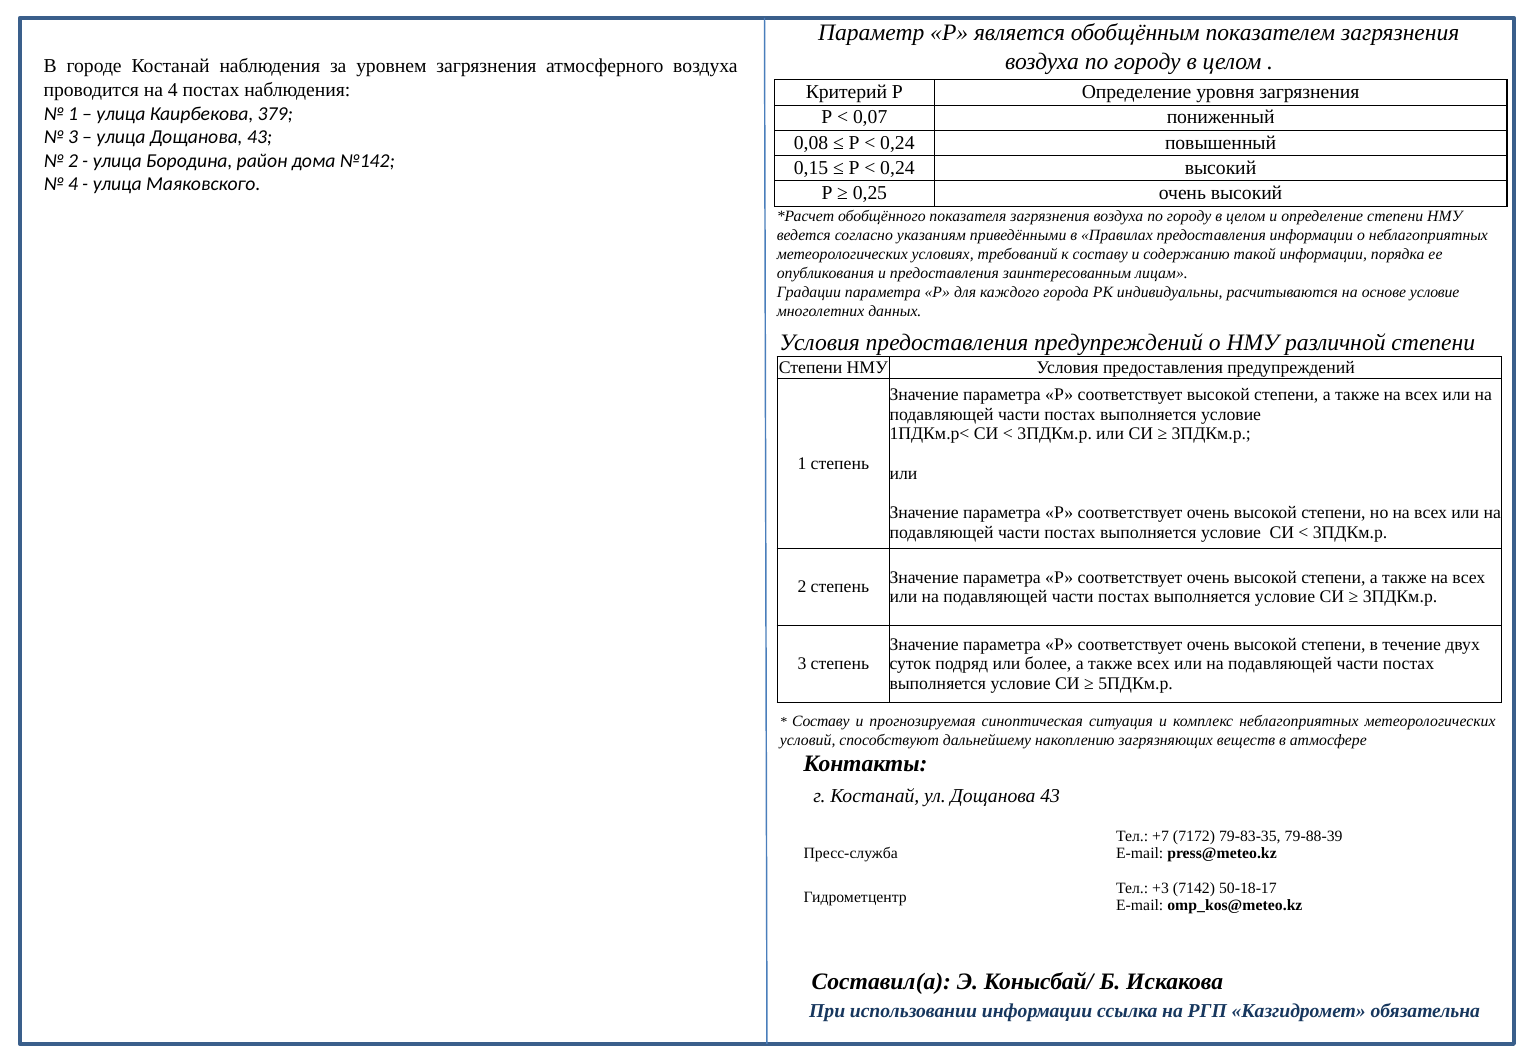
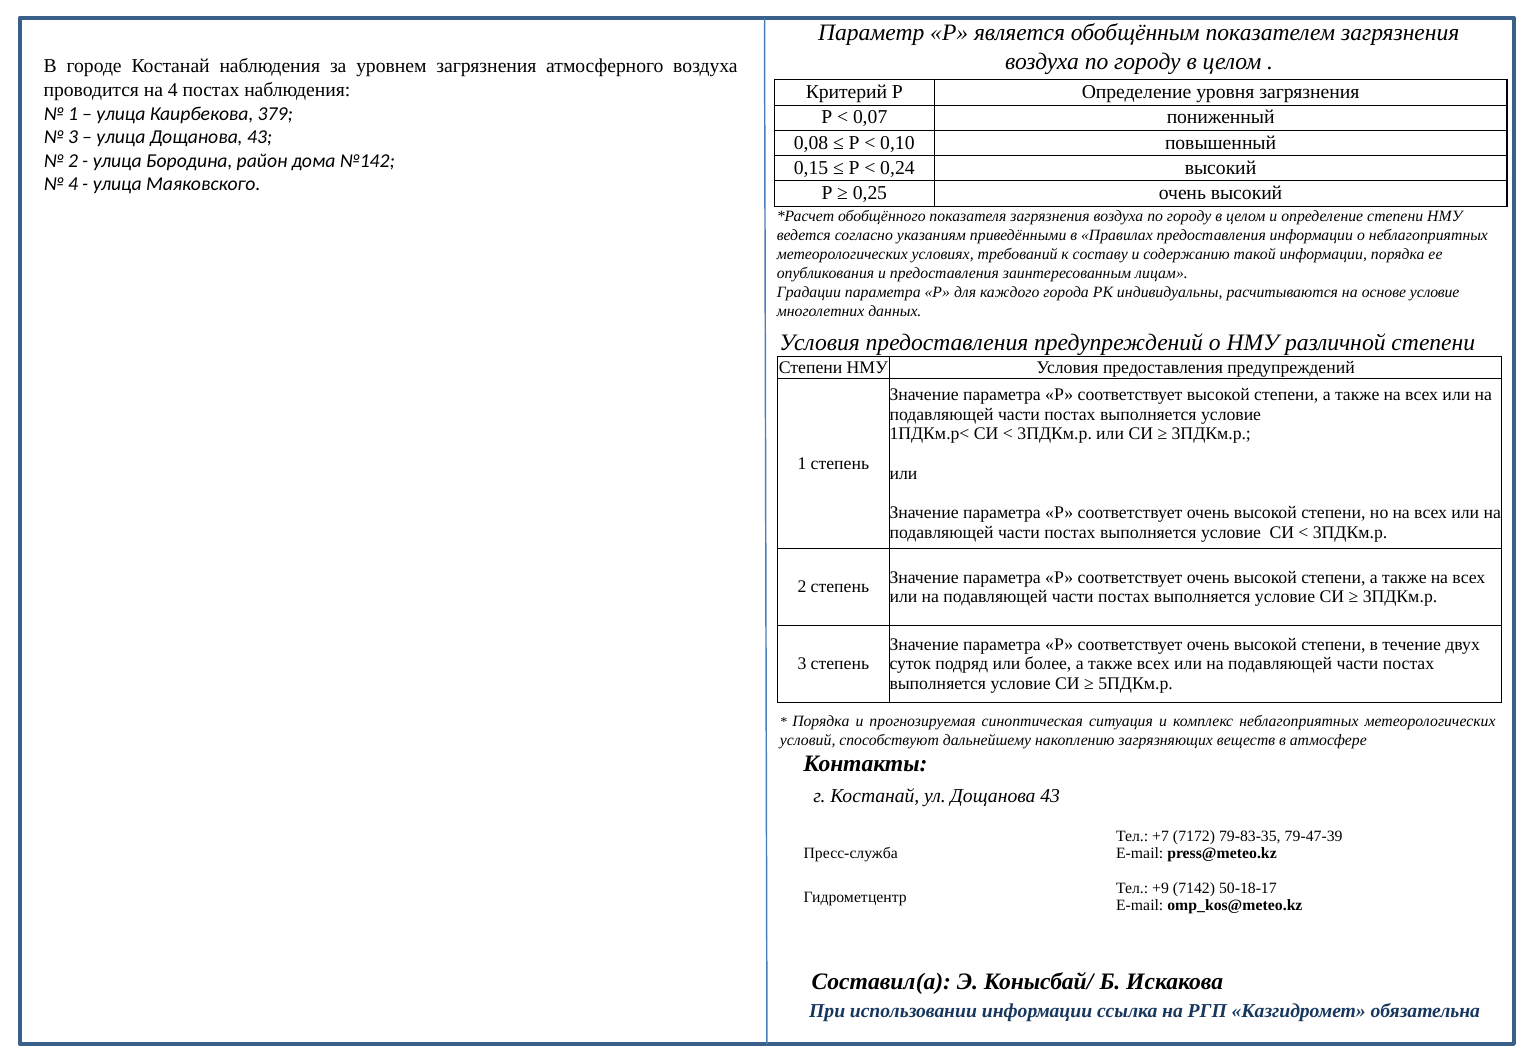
0,24: 0,24 -> 0,10 (897, 143)
Составу: Составу -> Порядка (821, 721)
79-88-39: 79-88-39 -> 79-47-39 (1314, 836)
+3: +3 -> +9 (1161, 888)
